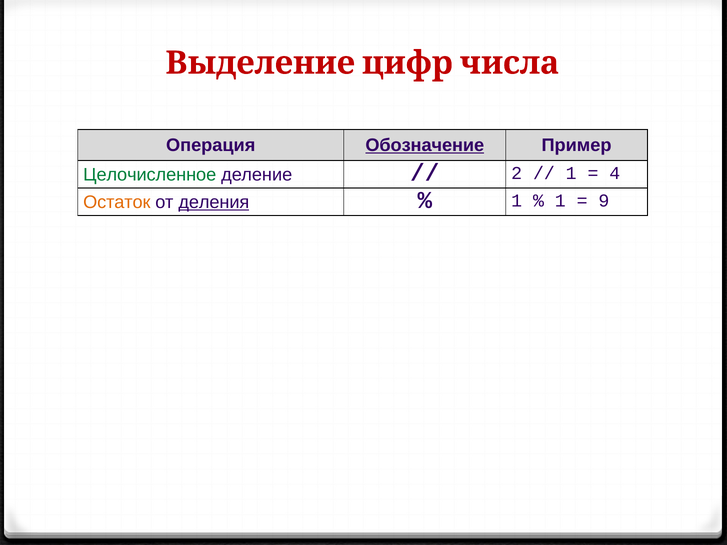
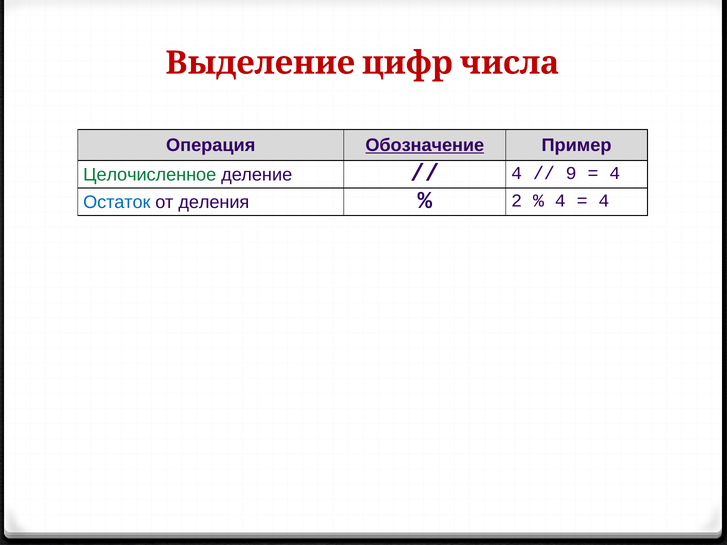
2: 2 -> 4 (517, 173)
1: 1 -> 9 (571, 173)
Остаток colour: orange -> blue (117, 202)
деления underline: present -> none (214, 202)
1: 1 -> 2 (517, 201)
1: 1 -> 4 (560, 201)
9: 9 -> 4 (604, 201)
